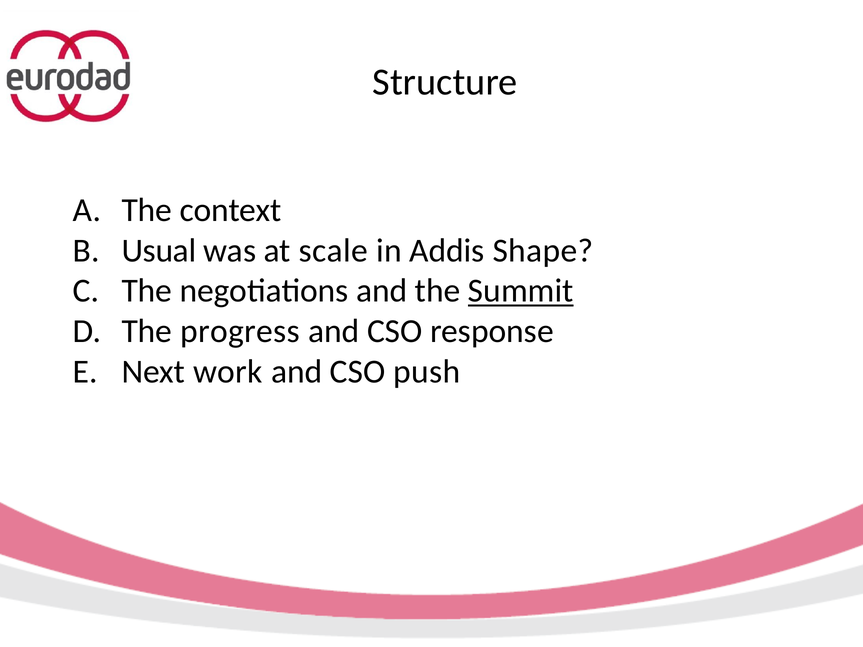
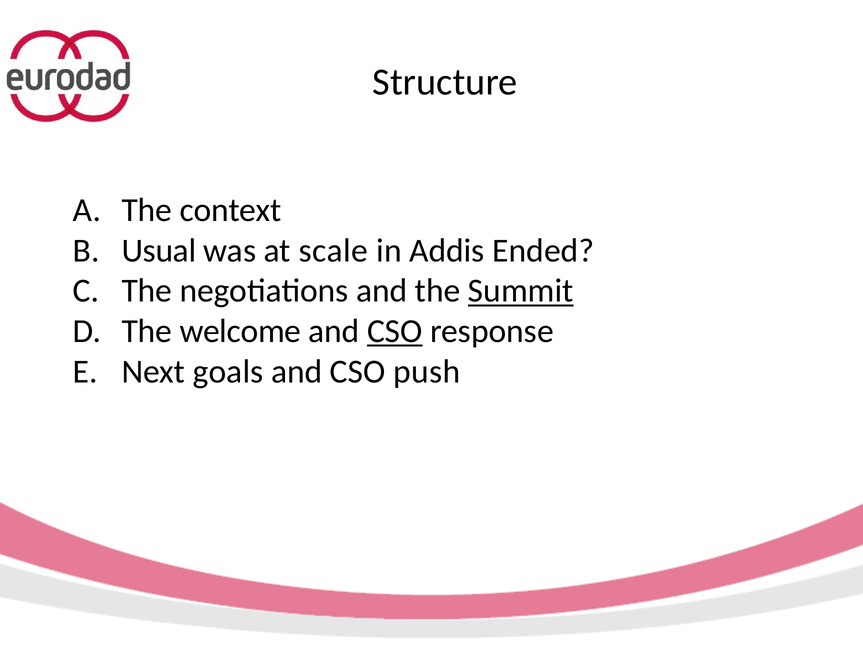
Shape: Shape -> Ended (543, 251)
progress: progress -> welcome (240, 331)
CSO underline: none -> present (395, 331)
work: work -> goals (228, 372)
